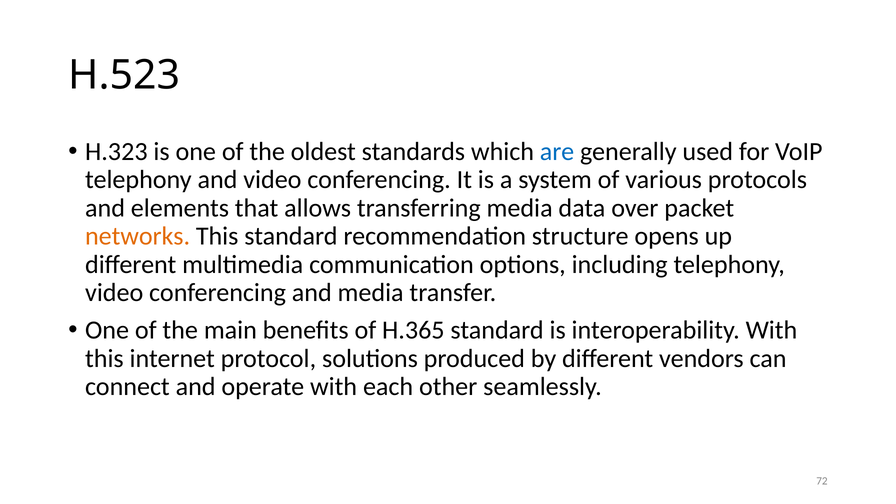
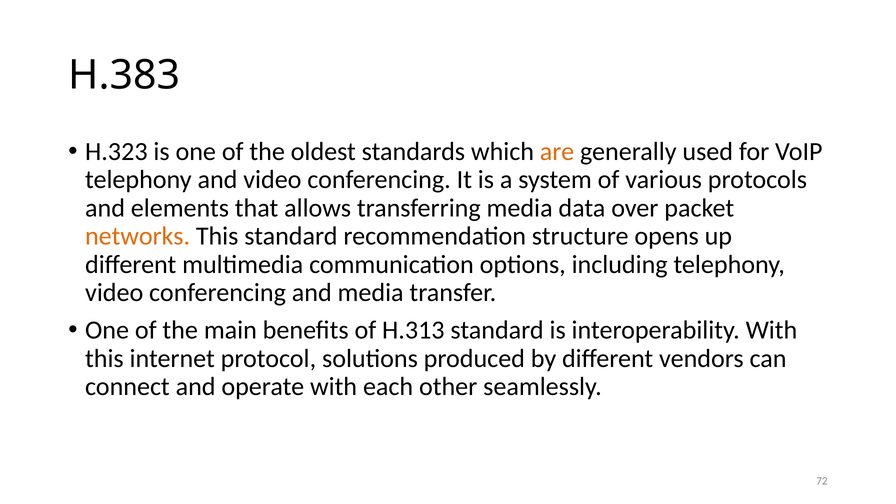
H.523: H.523 -> H.383 (124, 75)
are colour: blue -> orange (557, 151)
H.365: H.365 -> H.313 (413, 330)
